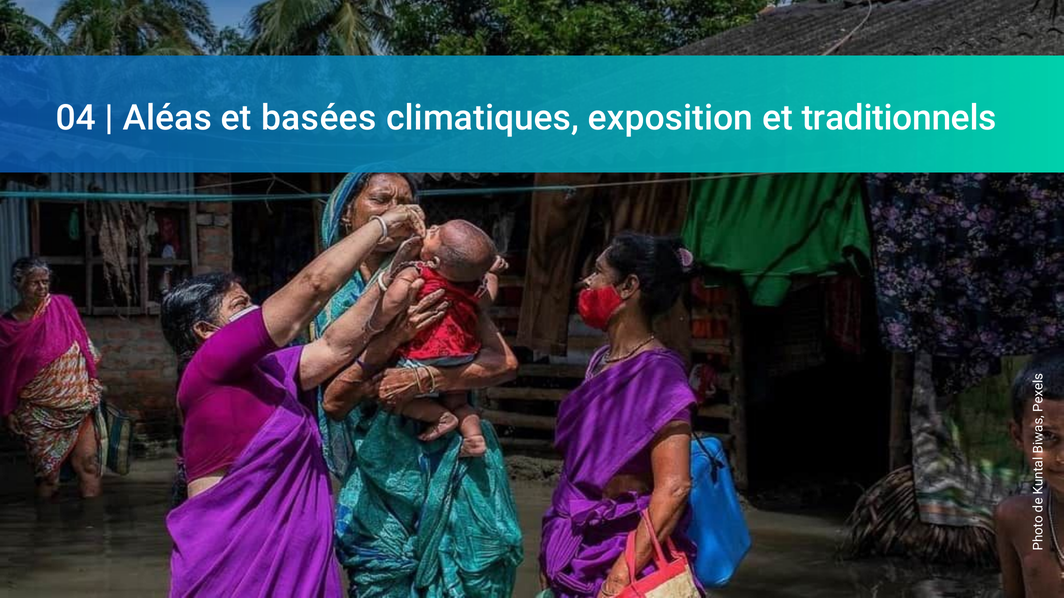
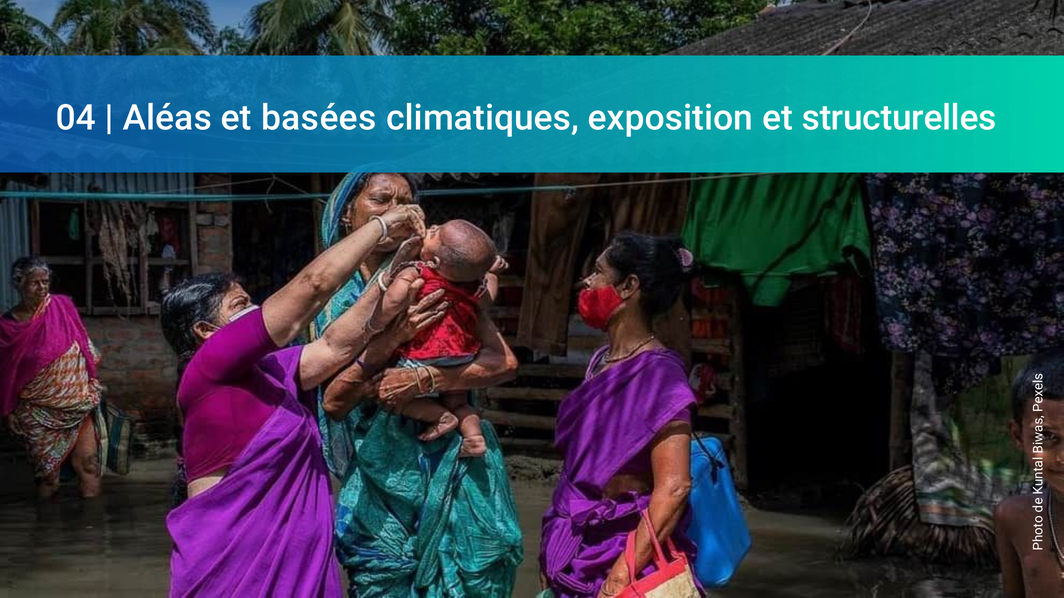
traditionnels: traditionnels -> structurelles (899, 118)
